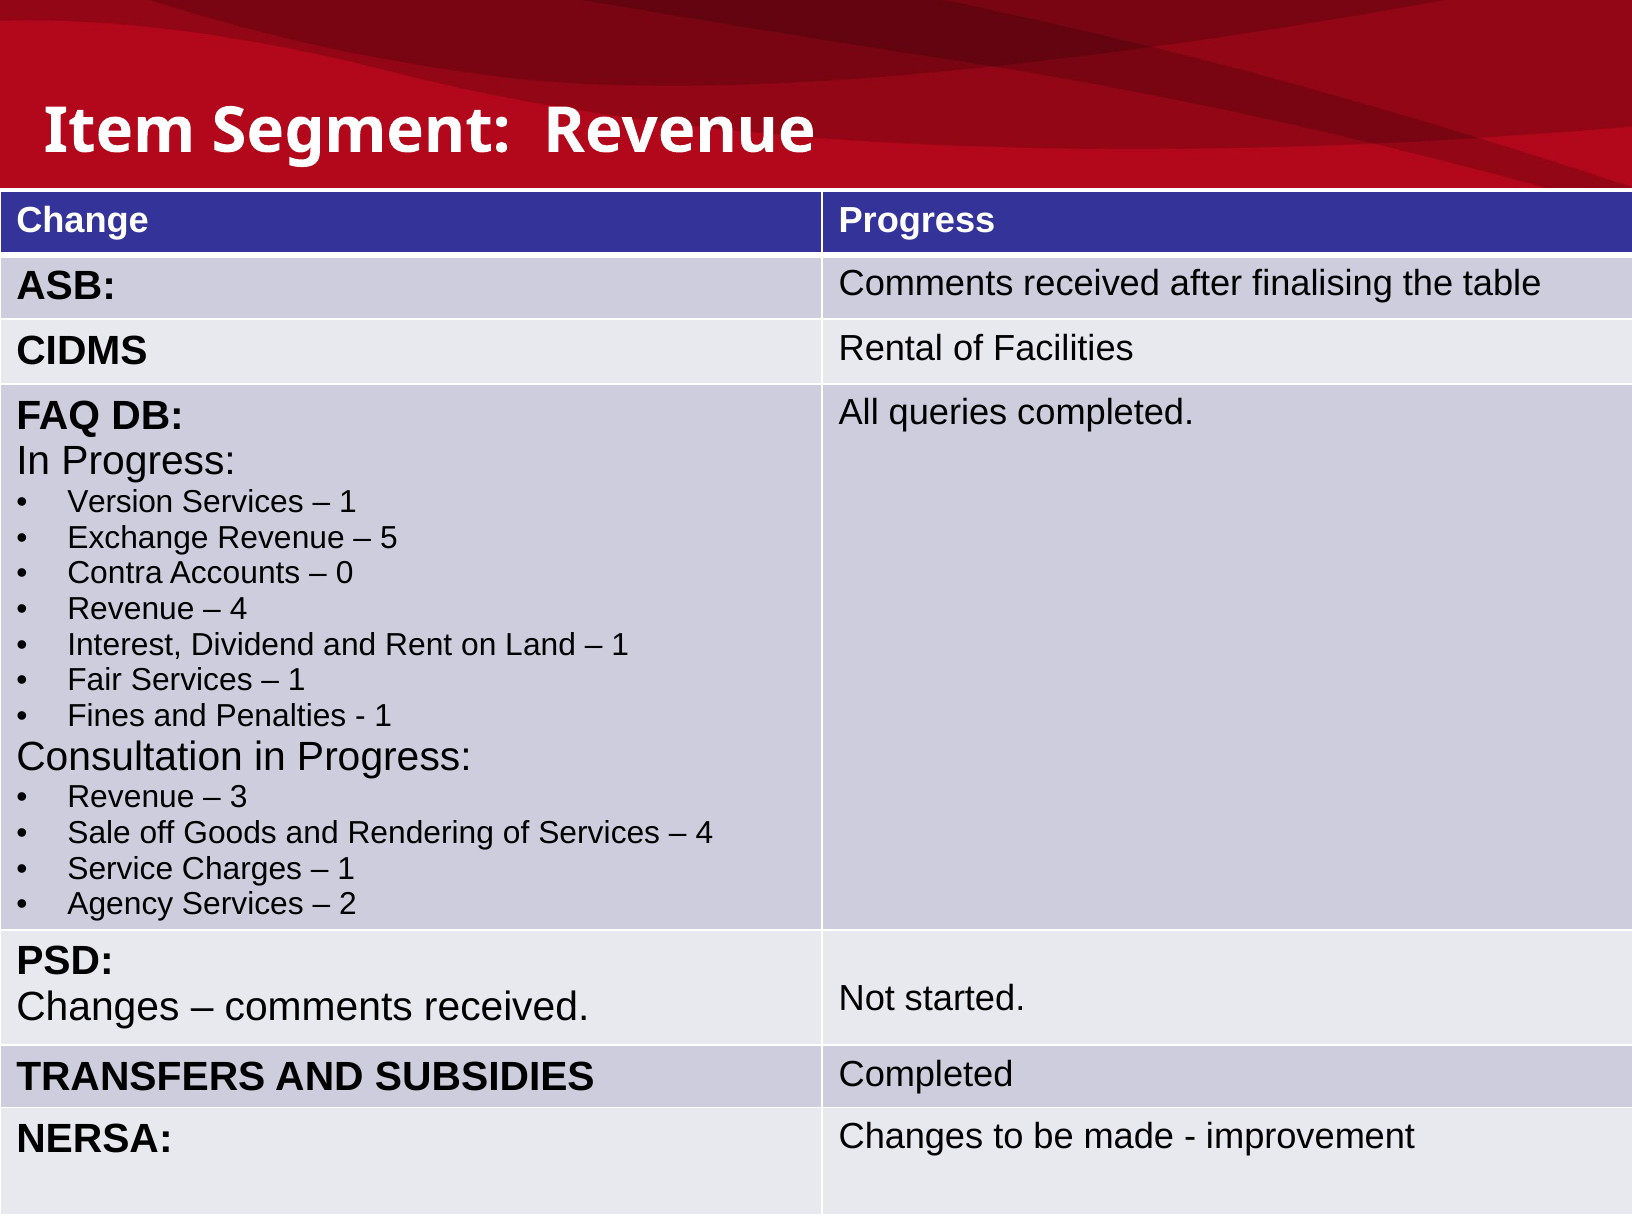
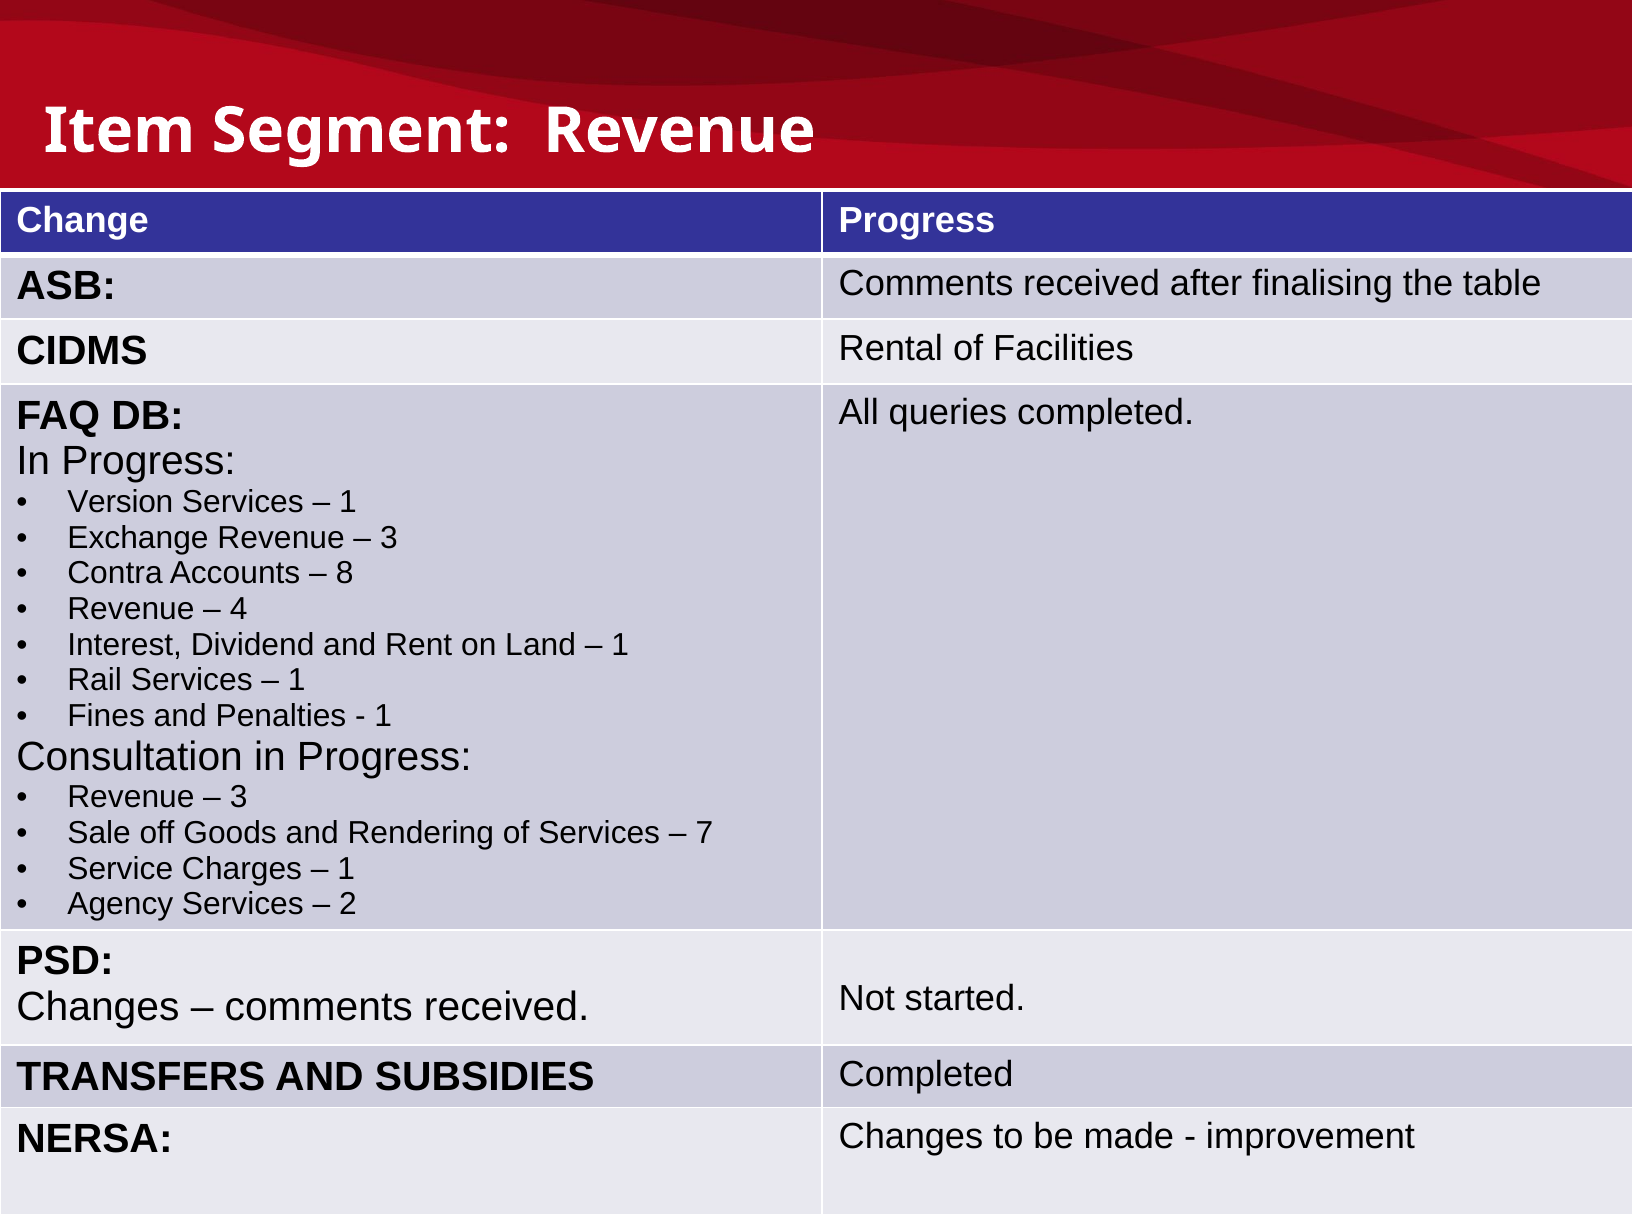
5: 5 -> 3 (389, 538)
0: 0 -> 8 (345, 573)
Fair: Fair -> Rail (95, 680)
4: 4 -> 7 (704, 833)
